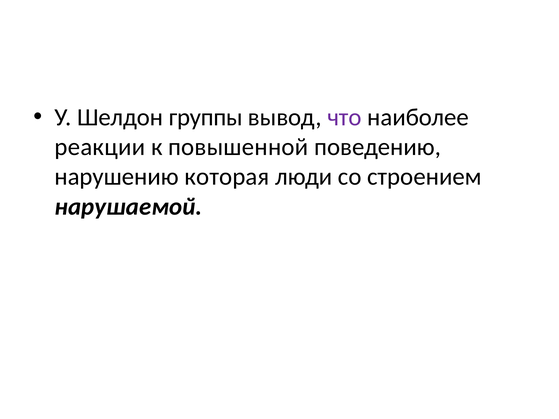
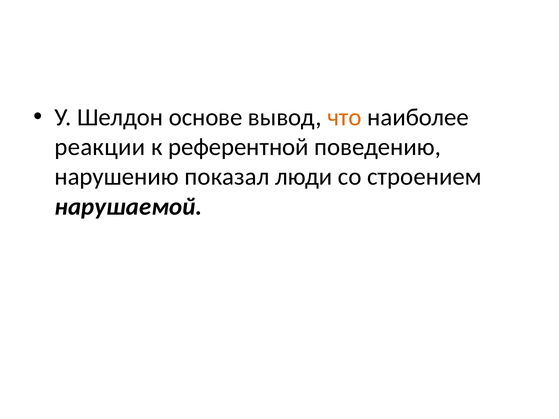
группы: группы -> основе (206, 117)
что colour: purple -> orange (345, 117)
повышенной: повышенной -> референтной (238, 147)
которая: которая -> показал (227, 177)
